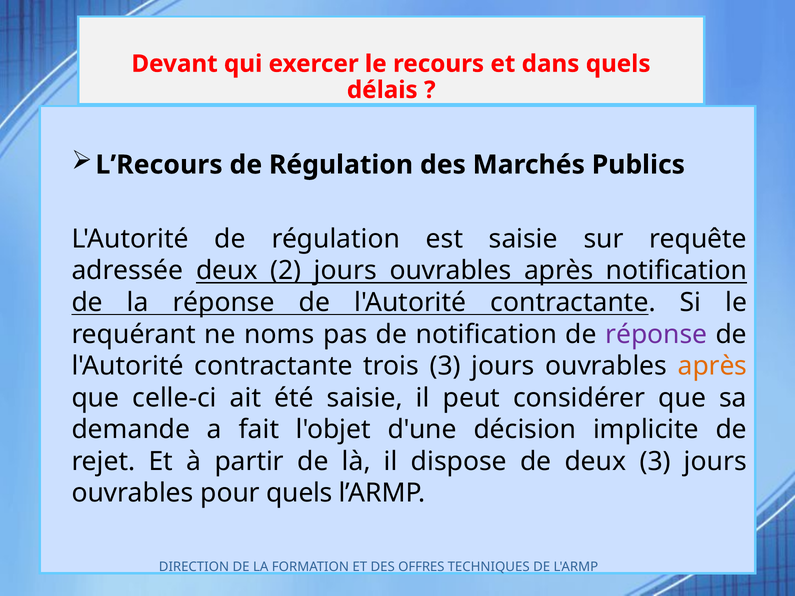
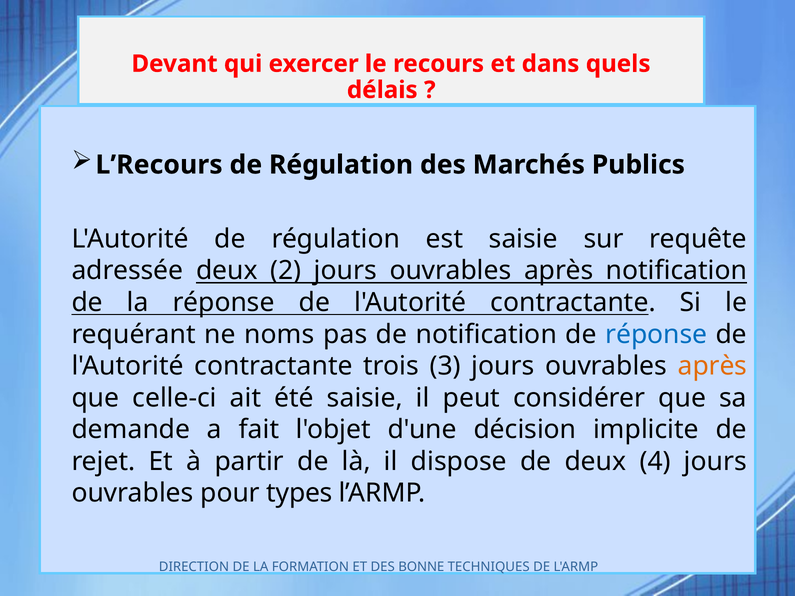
réponse colour: purple -> blue (656, 334)
deux 3: 3 -> 4 (655, 462)
pour quels: quels -> types (299, 493)
OFFRES: OFFRES -> BONNE (421, 567)
